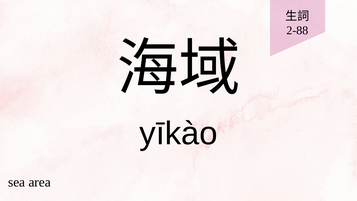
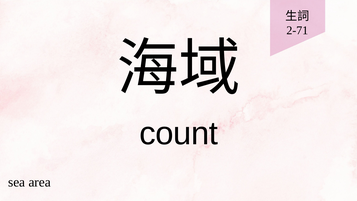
2-88: 2-88 -> 2-71 (297, 30)
yīkào: yīkào -> count (179, 133)
